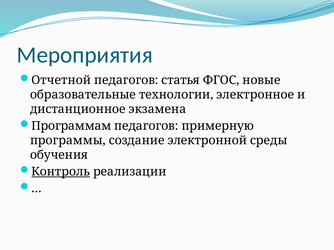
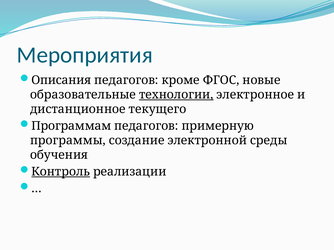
Отчетной: Отчетной -> Описания (61, 80)
статья: статья -> кроме (181, 80)
технологии underline: none -> present (176, 95)
экзамена: экзамена -> текущего (158, 109)
